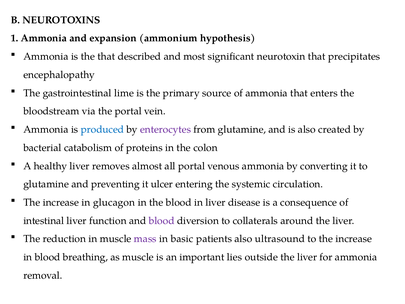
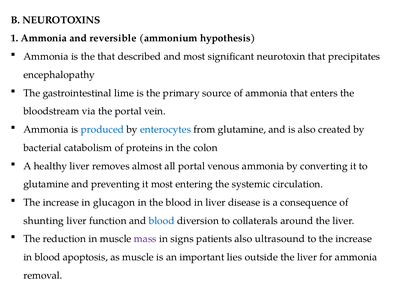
expansion: expansion -> reversible (113, 38)
enterocytes colour: purple -> blue (166, 129)
it ulcer: ulcer -> most (162, 184)
intestinal: intestinal -> shunting (44, 221)
blood colour: purple -> blue (162, 221)
basic: basic -> signs (182, 239)
breathing: breathing -> apoptosis (85, 257)
